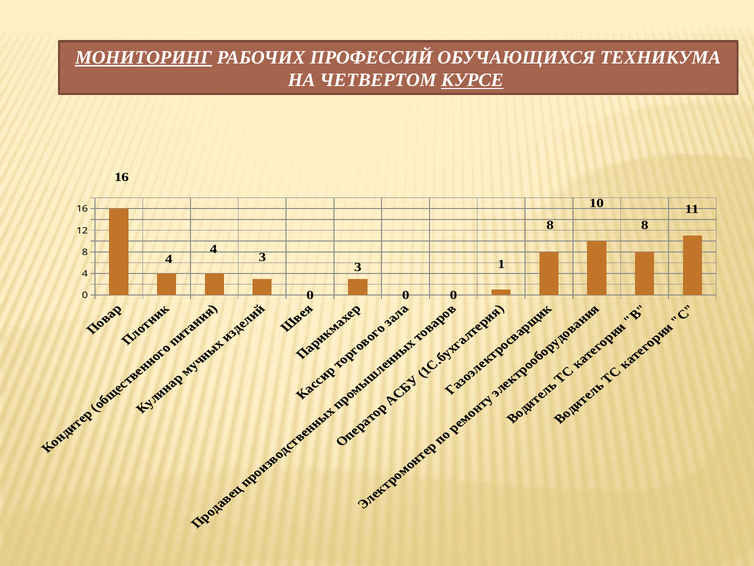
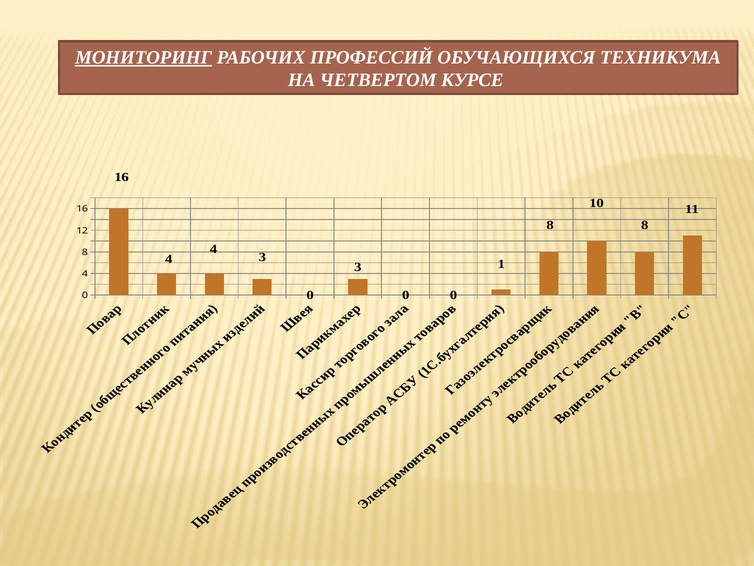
КУРСЕ underline: present -> none (472, 80)
